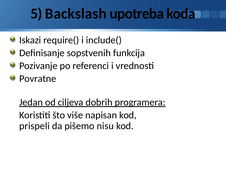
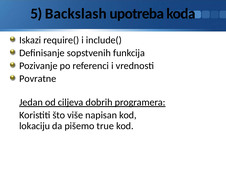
prispeli: prispeli -> lokaciju (35, 126)
nisu: nisu -> true (105, 126)
